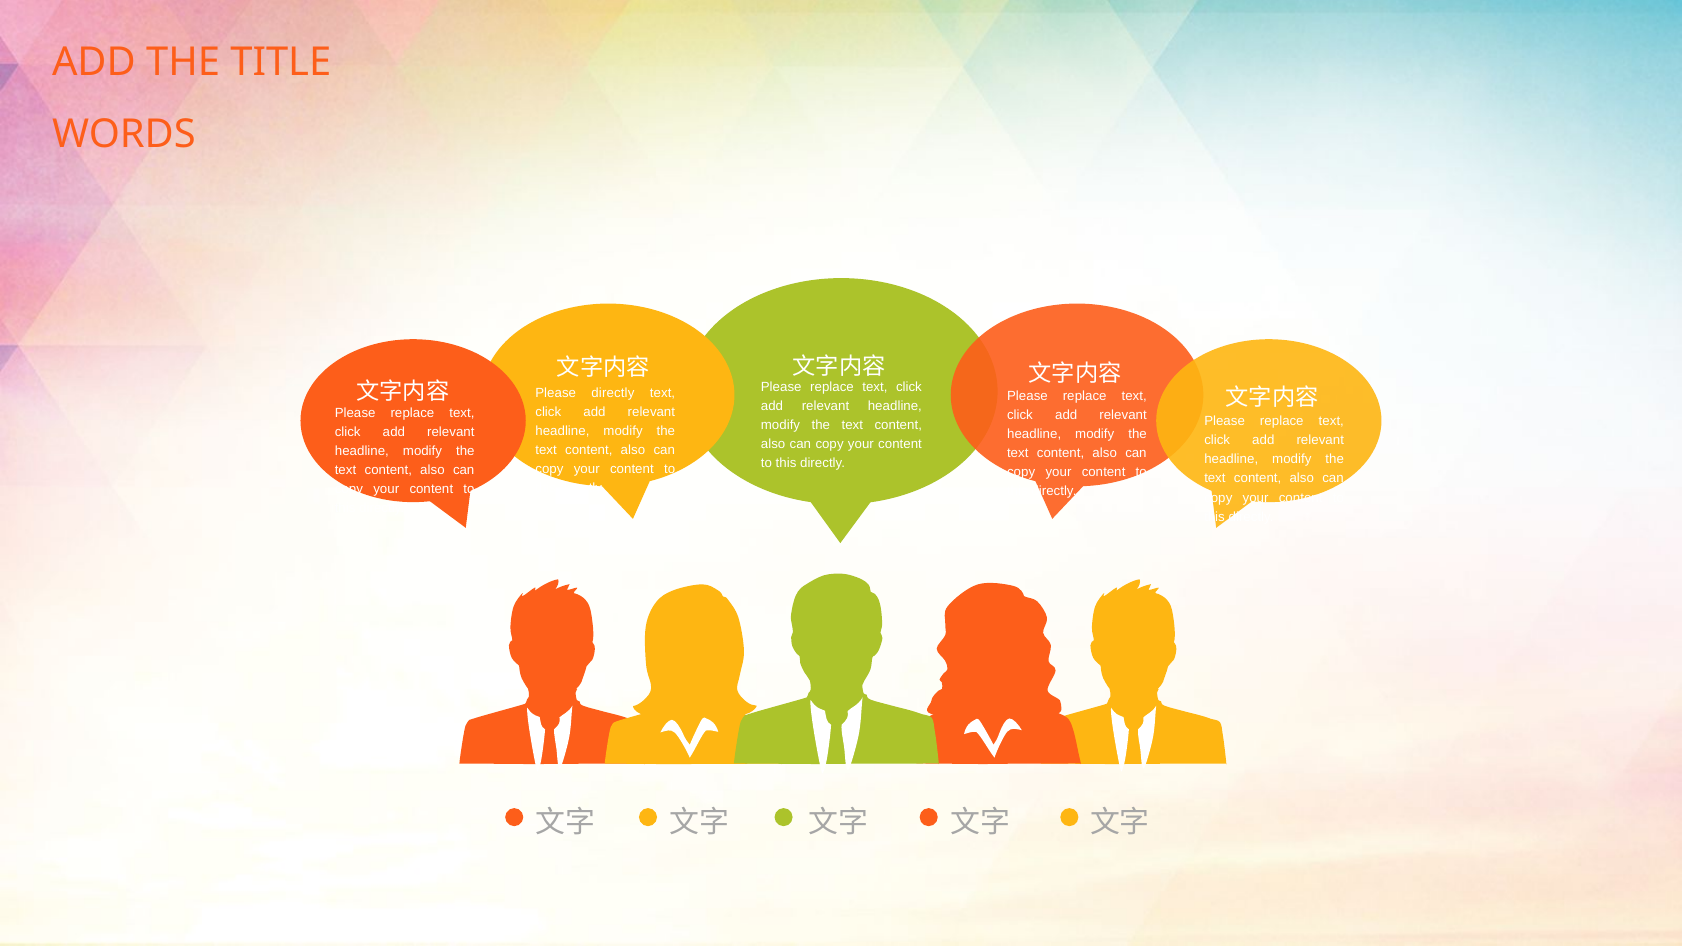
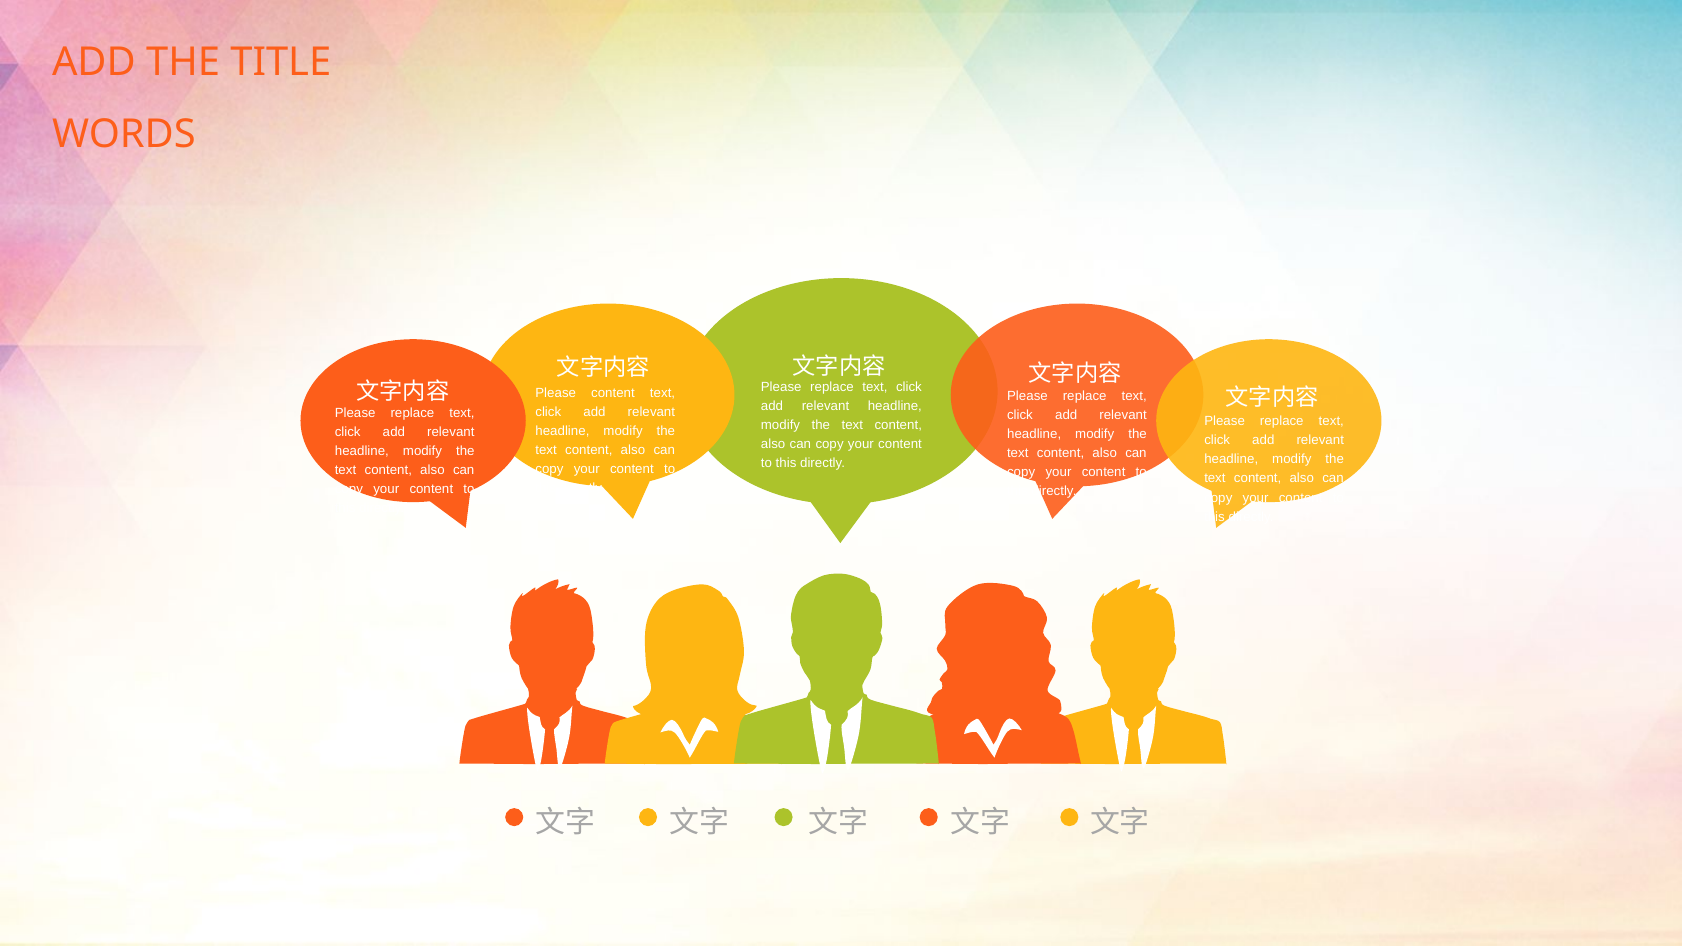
Please directly: directly -> content (613, 393)
